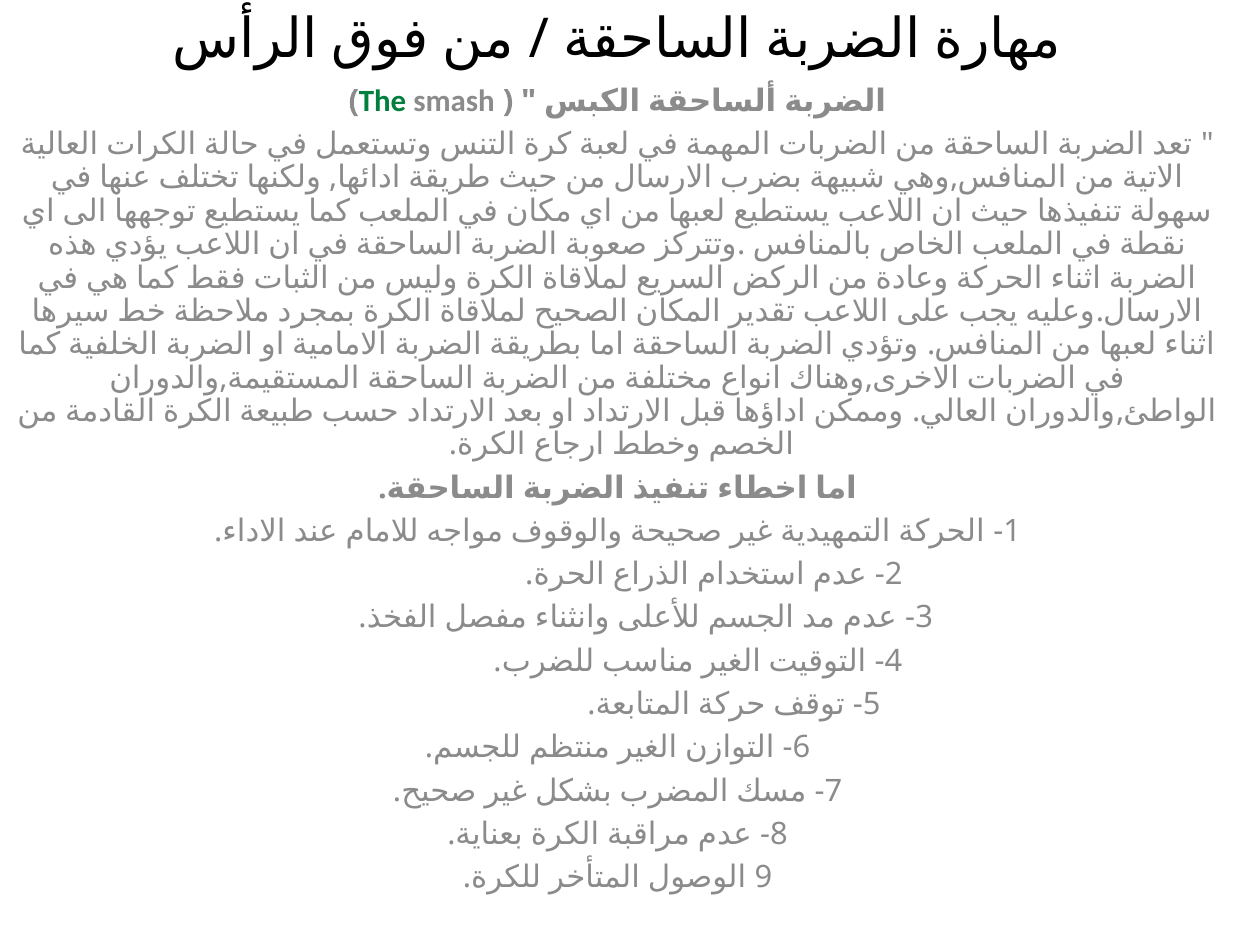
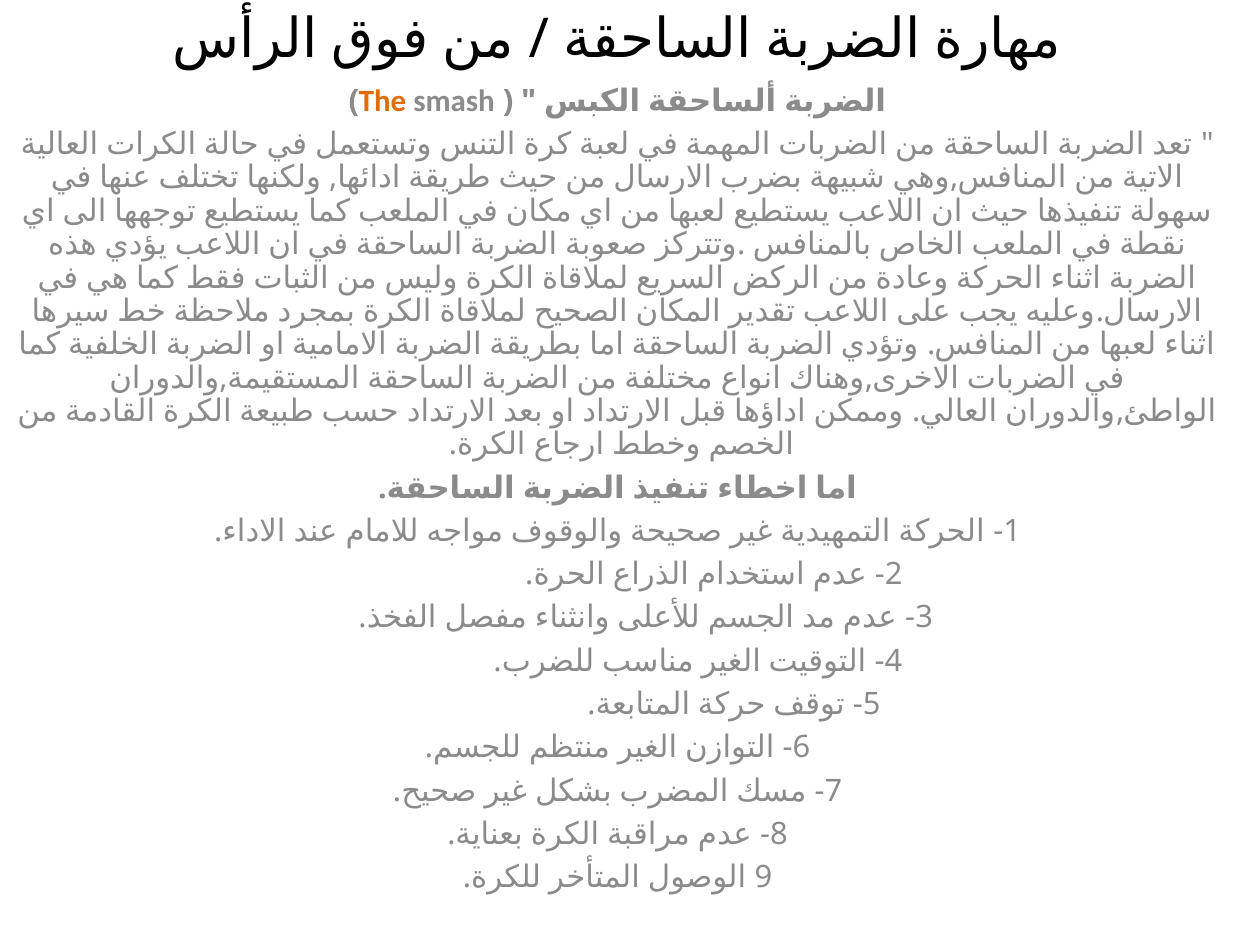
The colour: green -> orange (383, 101)
